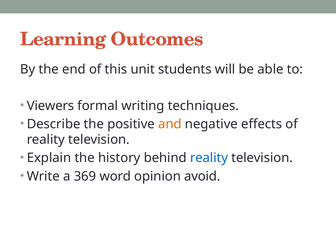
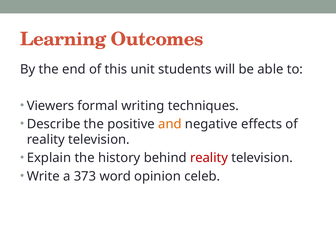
reality colour: blue -> red (209, 158)
369: 369 -> 373 (85, 176)
avoid: avoid -> celeb (202, 176)
